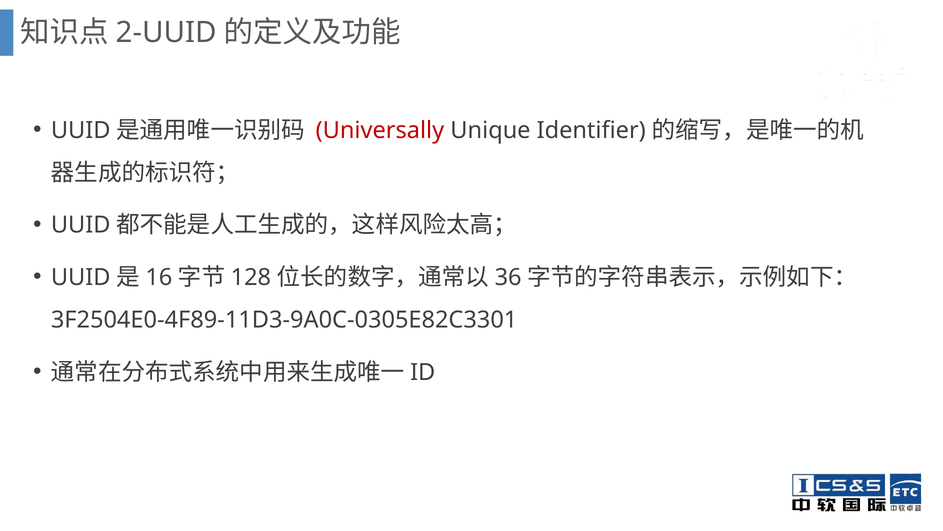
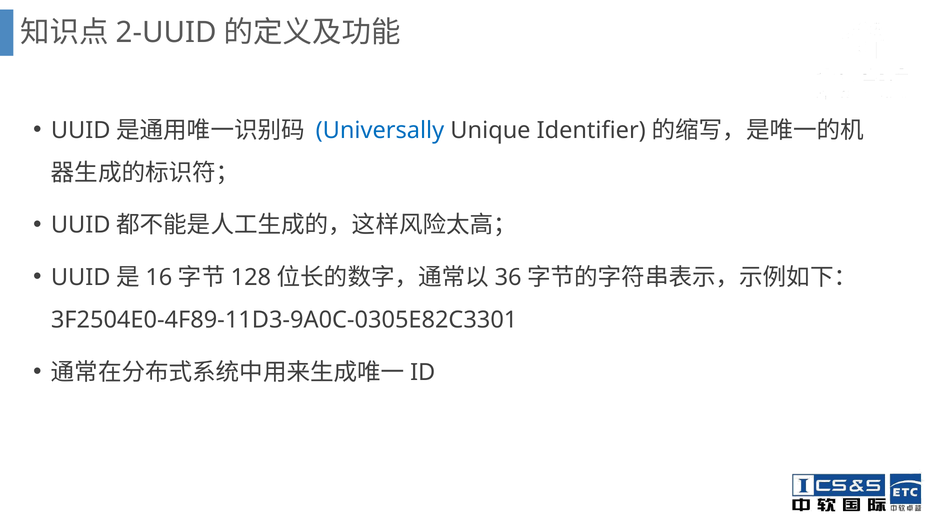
Universally colour: red -> blue (380, 130)
